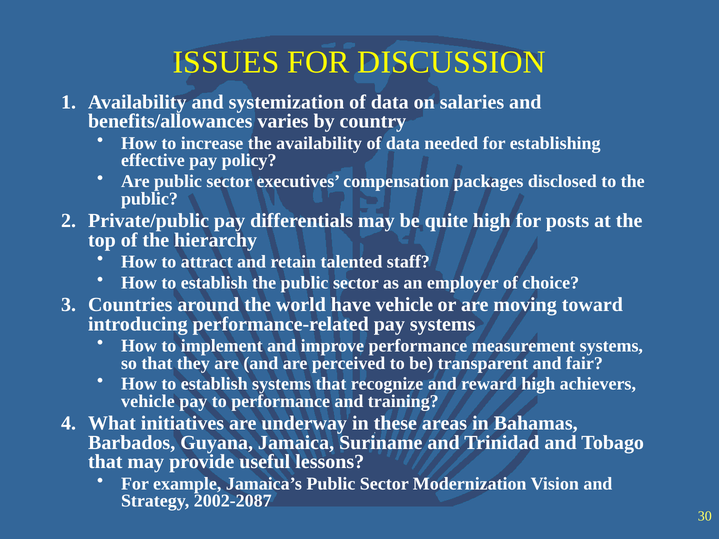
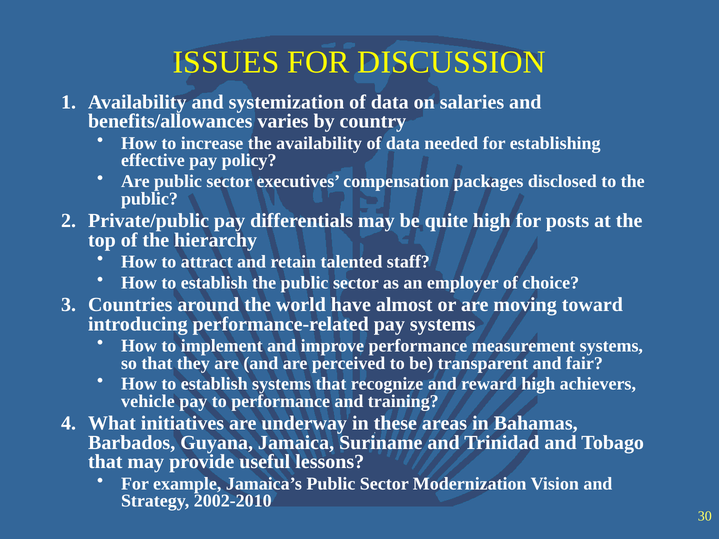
have vehicle: vehicle -> almost (404, 305)
2002-2087: 2002-2087 -> 2002-2010 (233, 501)
